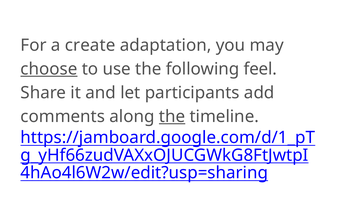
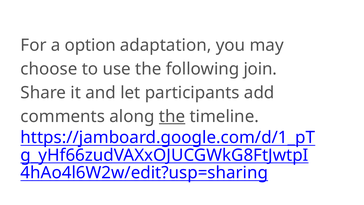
create: create -> option (90, 45)
choose underline: present -> none (49, 69)
feel: feel -> join (260, 69)
